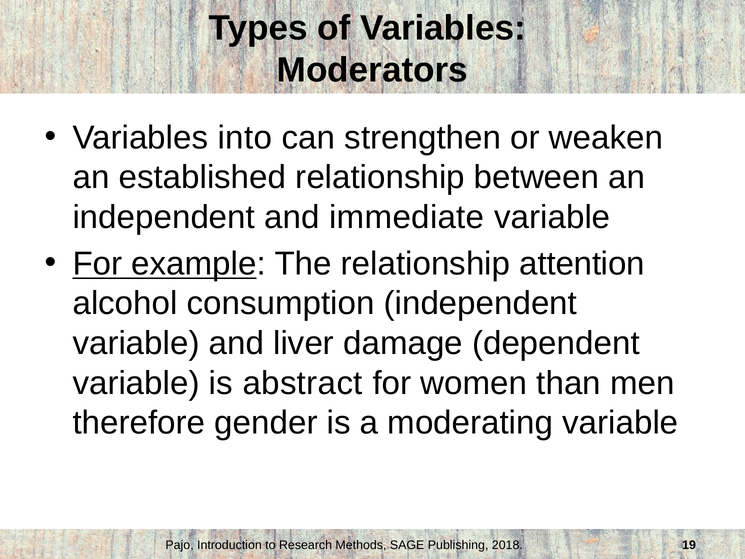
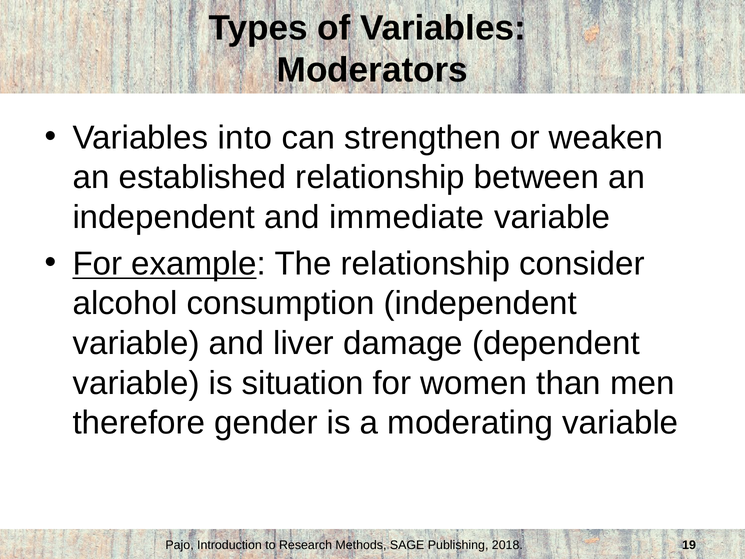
attention: attention -> consider (582, 264)
abstract: abstract -> situation (303, 383)
